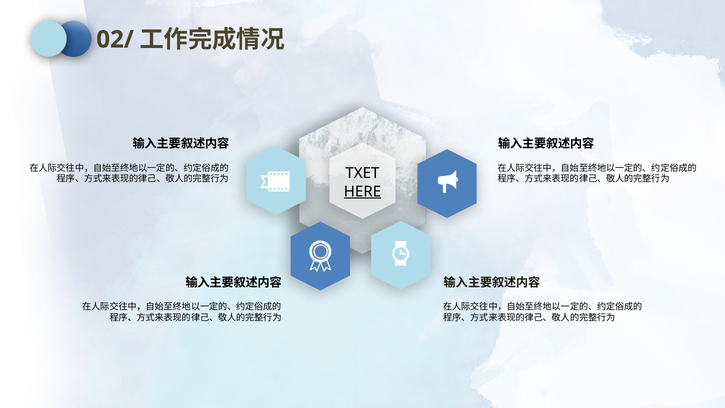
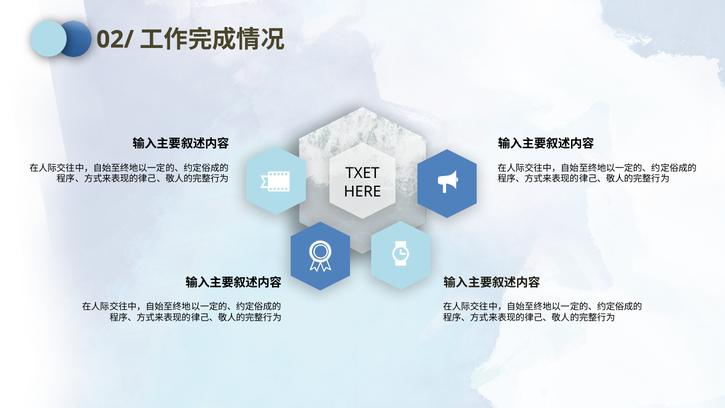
HERE underline: present -> none (362, 192)
